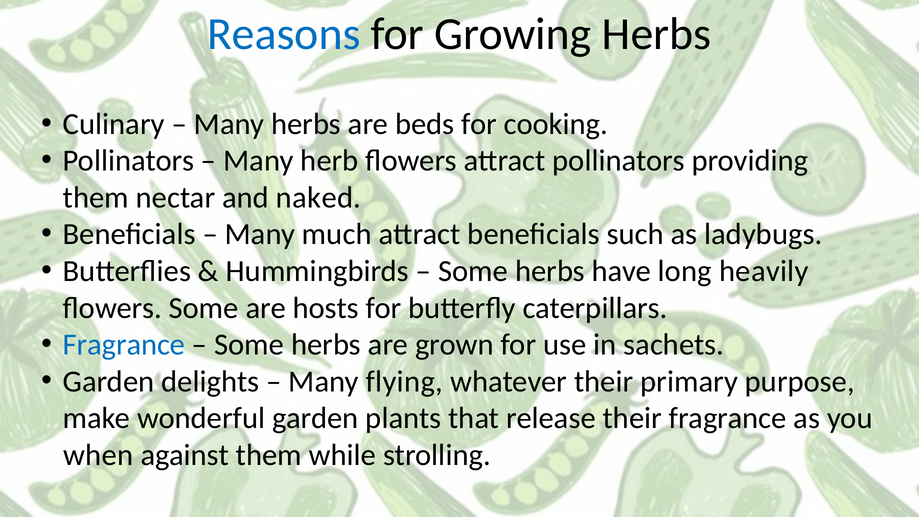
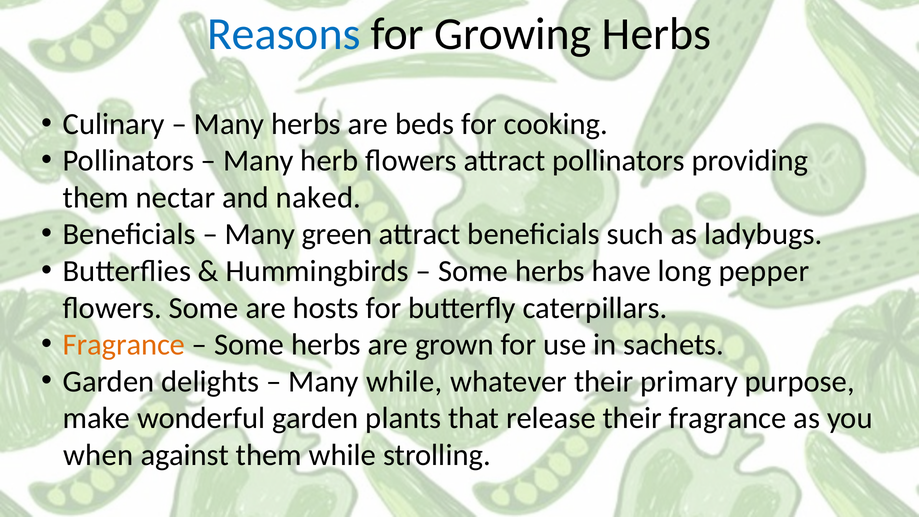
much: much -> green (337, 234)
heavily: heavily -> pepper (764, 271)
Fragrance colour: blue -> orange (124, 345)
Many flying: flying -> while (404, 381)
